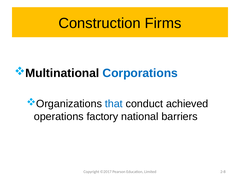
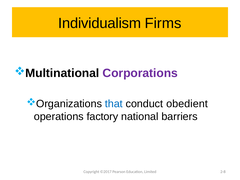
Construction: Construction -> Individualism (100, 23)
Corporations colour: blue -> purple (140, 73)
achieved: achieved -> obedient (187, 104)
